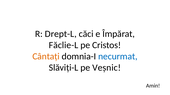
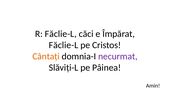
R Drept-L: Drept-L -> Făclie-L (61, 34)
necurmat colour: blue -> purple (118, 57)
Veșnic: Veșnic -> Pâinea (107, 68)
